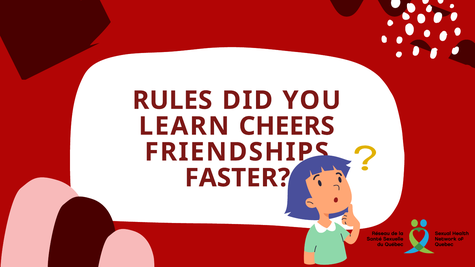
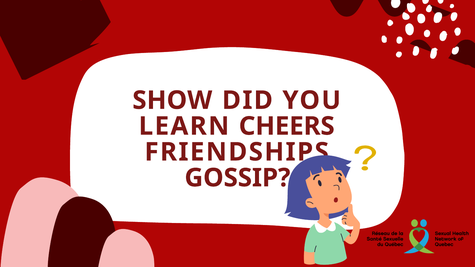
RULES: RULES -> SHOW (172, 100)
FASTER: FASTER -> GOSSIP (237, 178)
